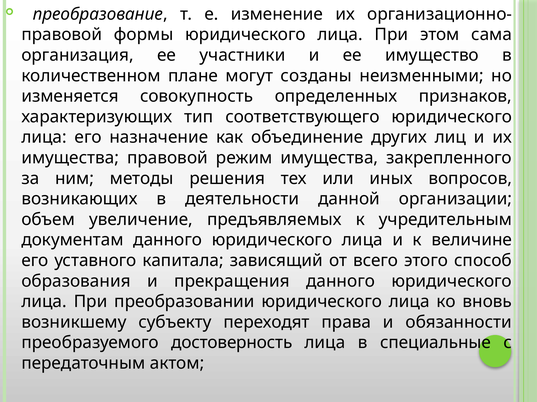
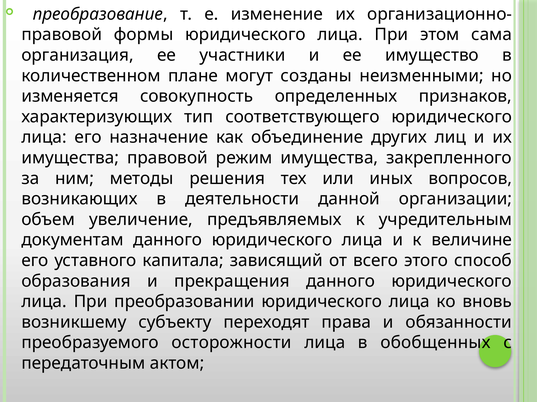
достоверность: достоверность -> осторожности (232, 343)
специальные: специальные -> обобщенных (435, 343)
